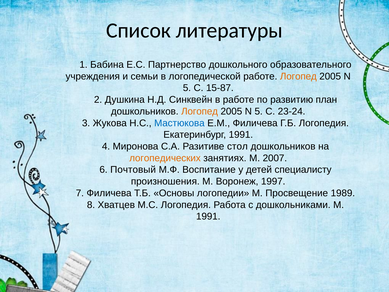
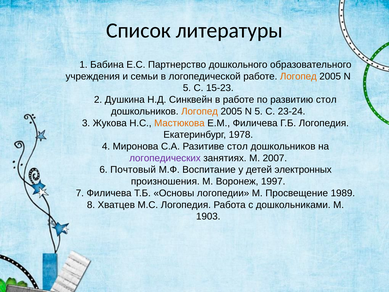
15-87: 15-87 -> 15-23 (220, 88)
развитию план: план -> стол (326, 100)
Мастюкова colour: blue -> orange (179, 123)
Екатеринбург 1991: 1991 -> 1978 (241, 135)
логопедических colour: orange -> purple (165, 158)
специалисту: специалисту -> электронных (303, 170)
1991: 1991 -> 1903 (208, 216)
